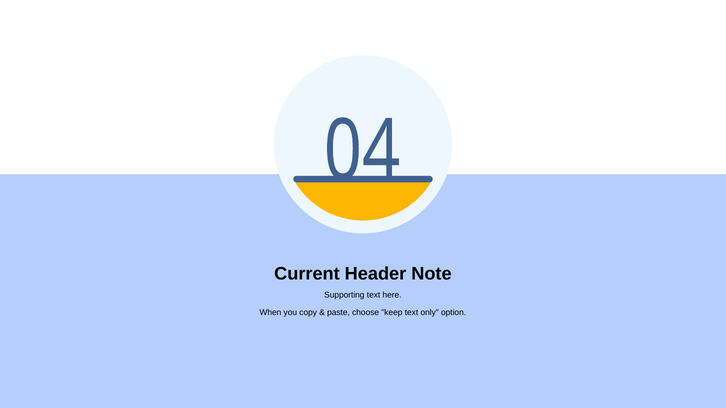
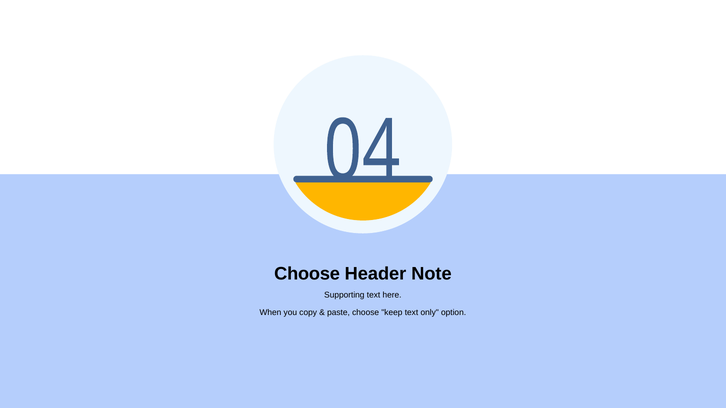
Current: Current -> Choose (307, 274)
